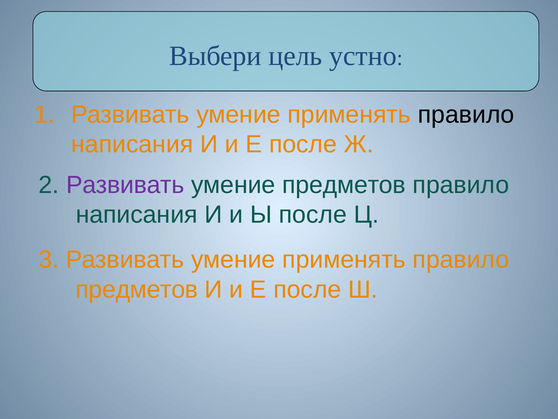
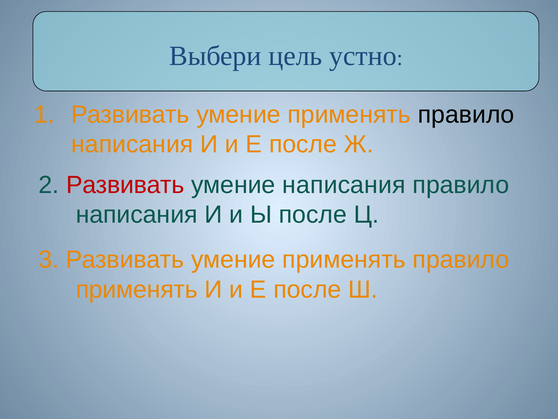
Развивать colour: purple -> red (125, 185)
умение предметов: предметов -> написания (344, 185)
предметов: предметов -> применять (137, 289)
